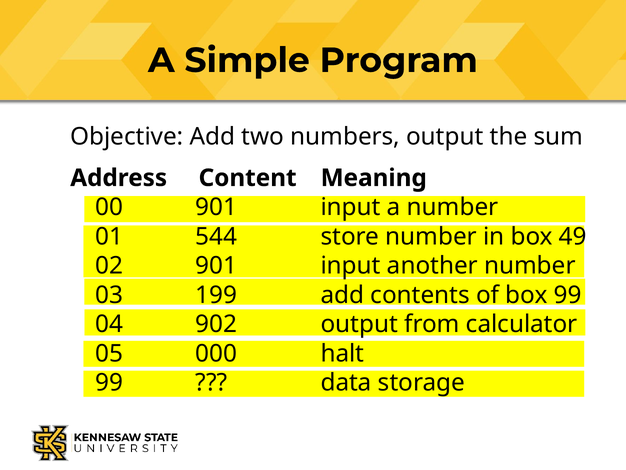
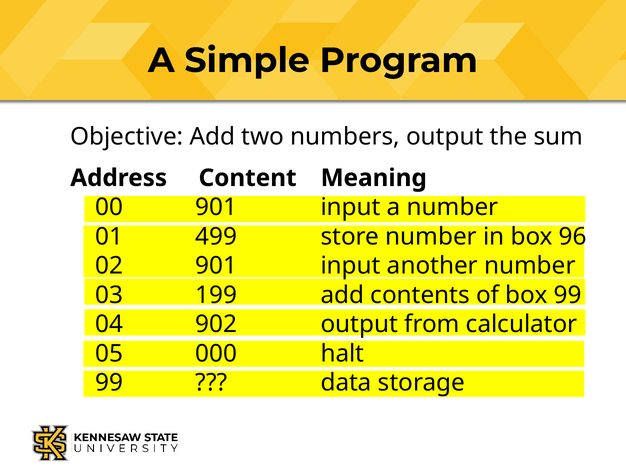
544: 544 -> 499 (216, 236)
49: 49 -> 96 (573, 236)
